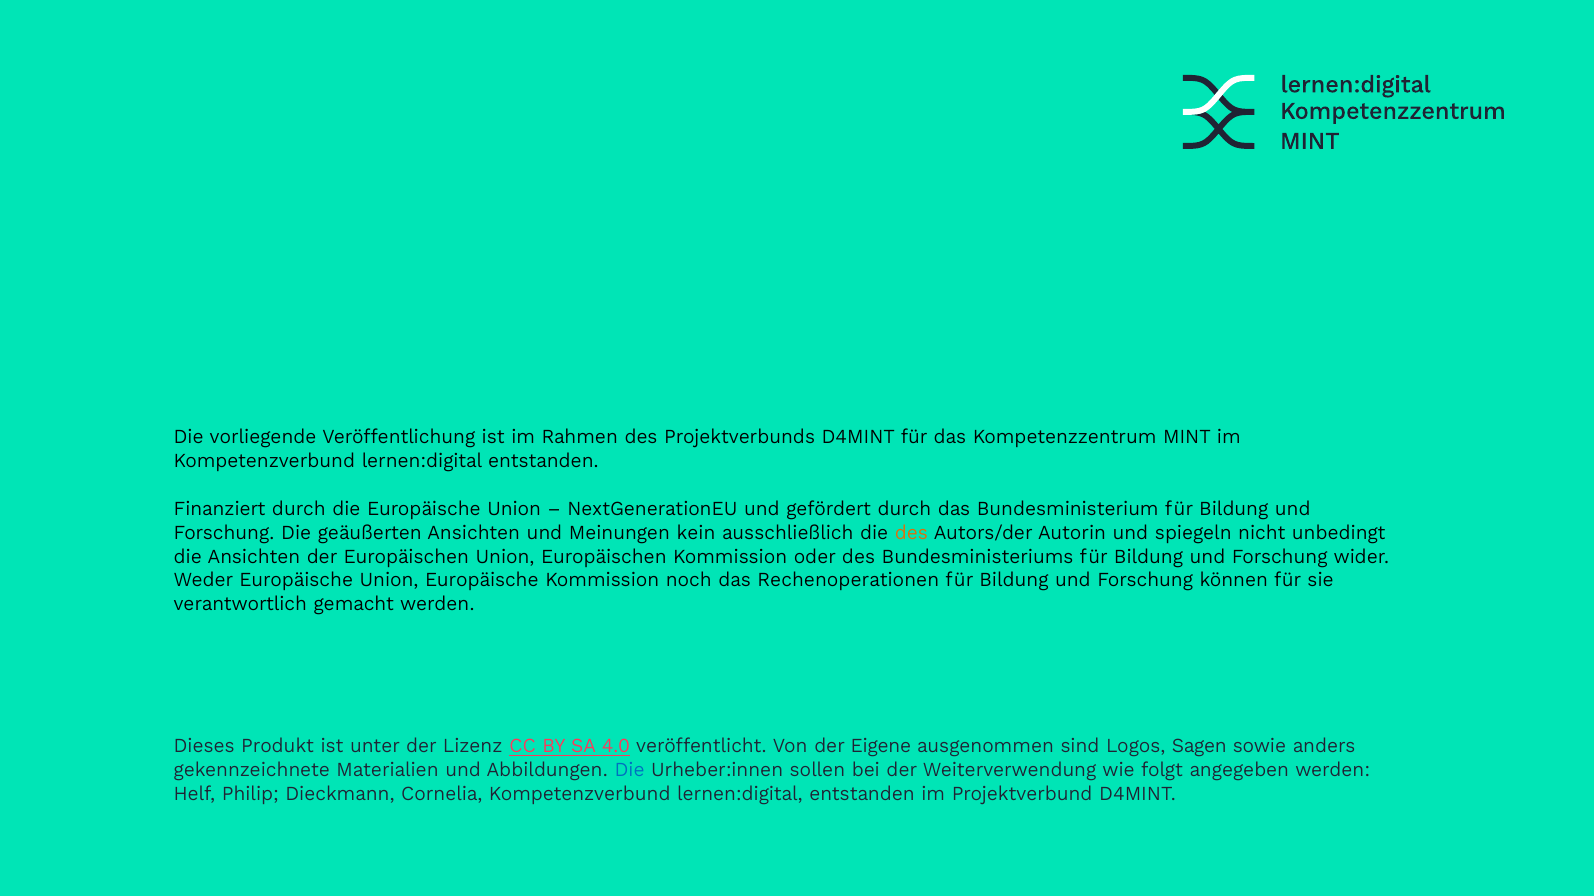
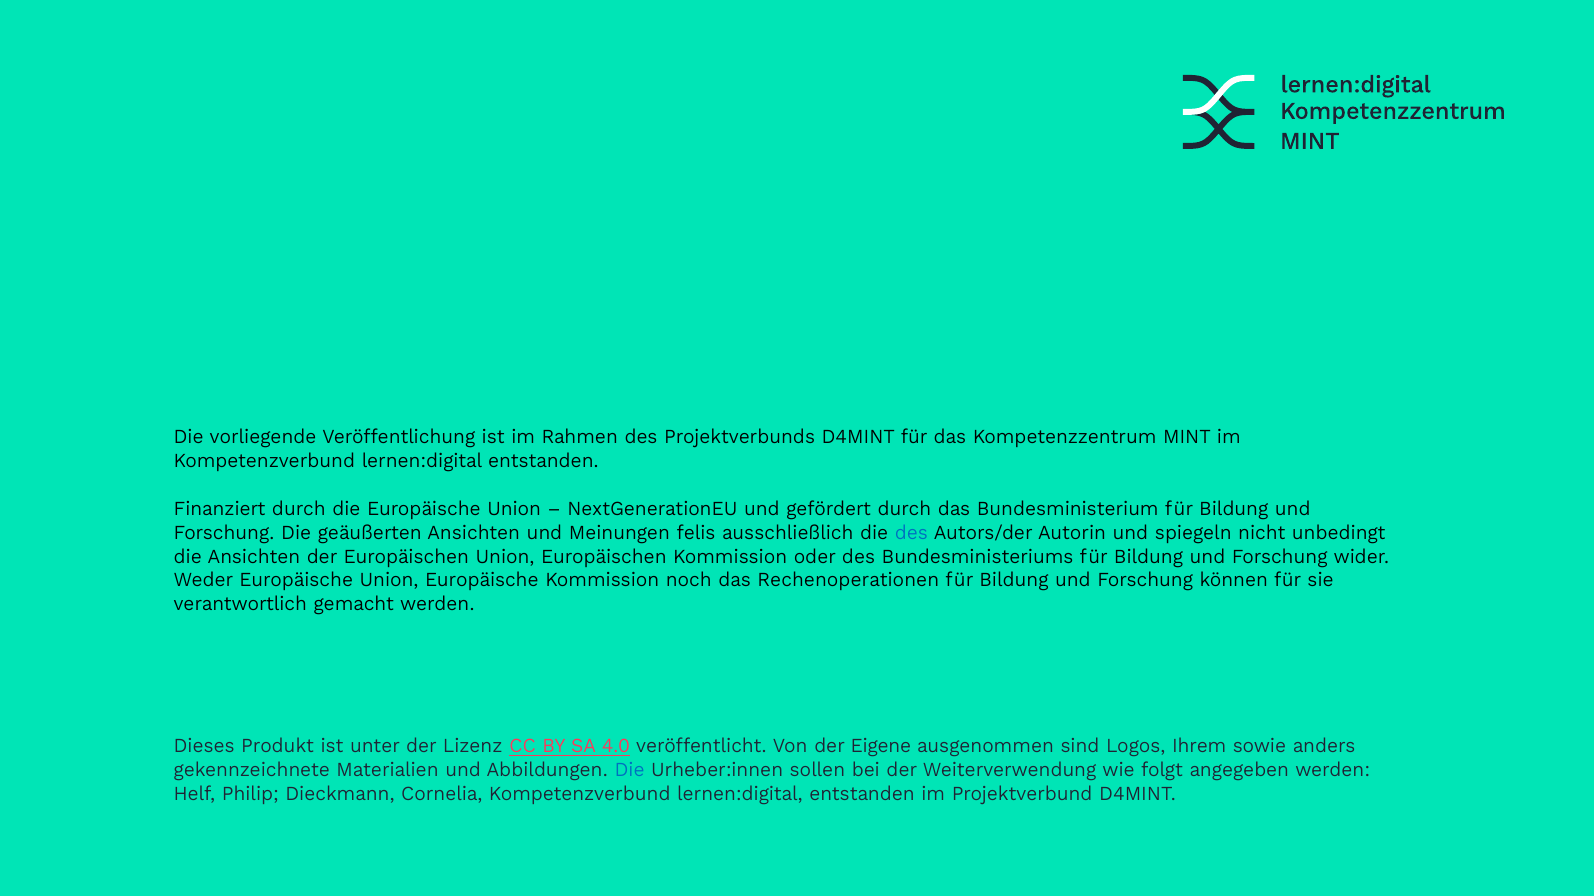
kein: kein -> felis (696, 533)
des colour: orange -> blue (911, 533)
Sagen: Sagen -> Ihrem (1199, 747)
